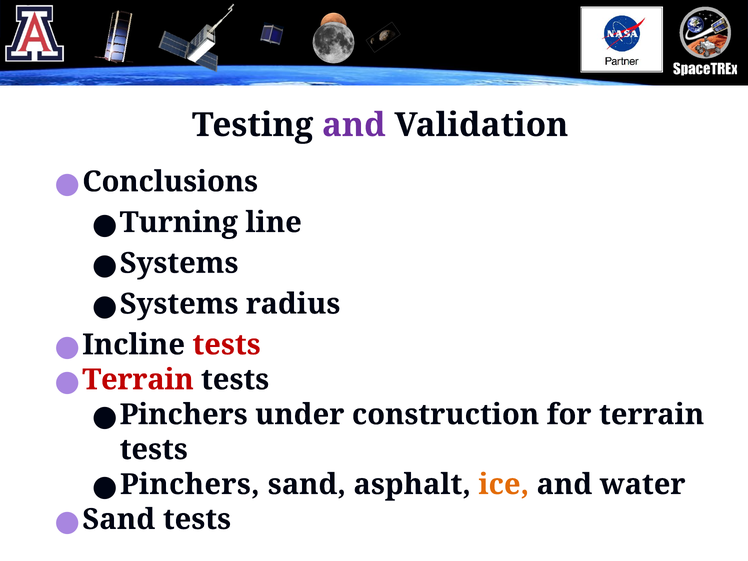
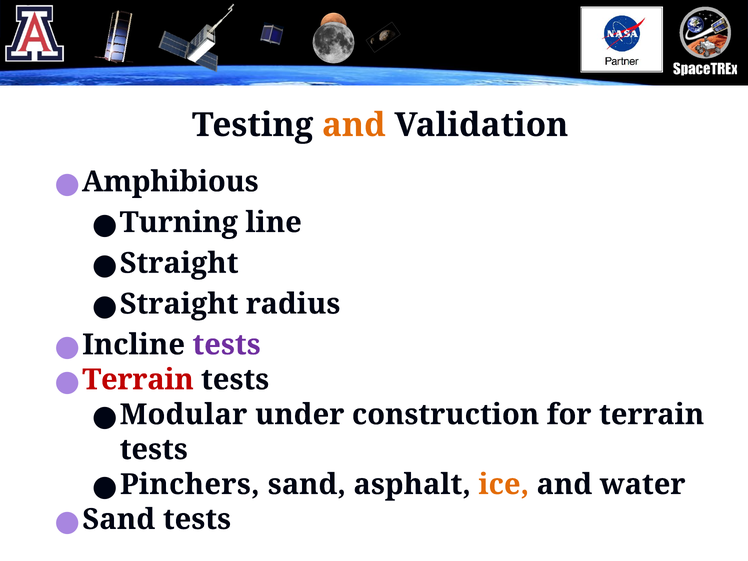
and colour: purple -> orange (354, 125)
Conclusions: Conclusions -> Amphibious (170, 182)
Systems: Systems -> Straight (179, 263)
Systems: Systems -> Straight (179, 304)
tests colour: red -> purple (227, 345)
Pinchers: Pinchers -> Modular (184, 415)
